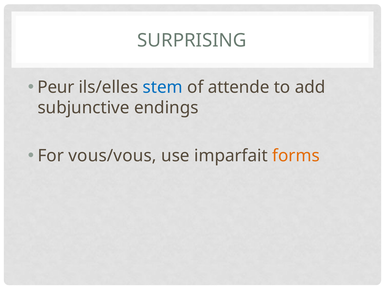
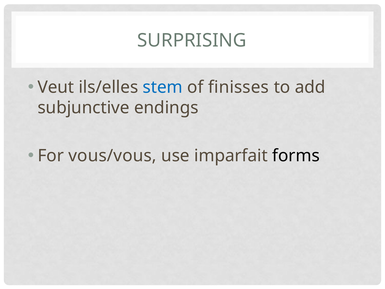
Peur: Peur -> Veut (56, 87)
attende: attende -> finisses (239, 87)
forms colour: orange -> black (296, 156)
